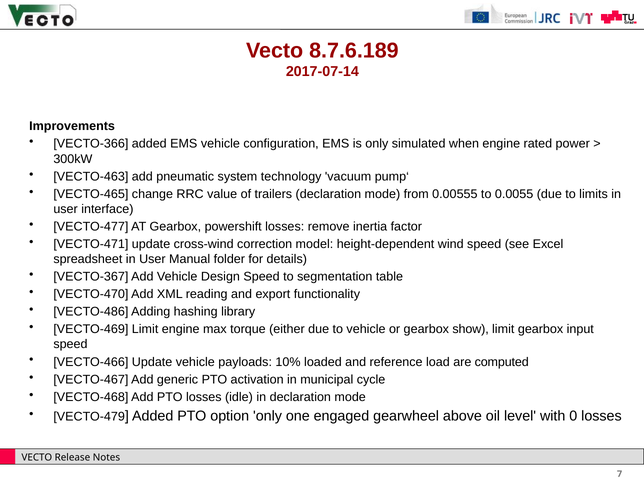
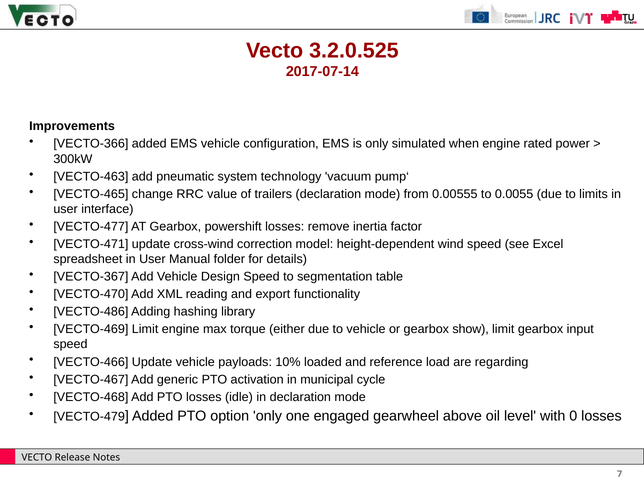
8.7.6.189: 8.7.6.189 -> 3.2.0.525 (354, 50)
computed: computed -> regarding (502, 362)
